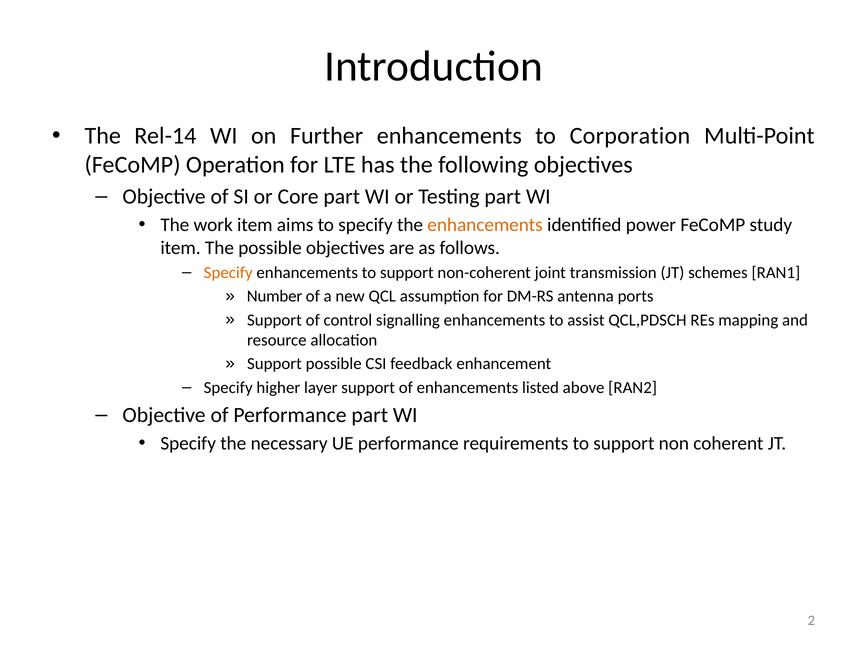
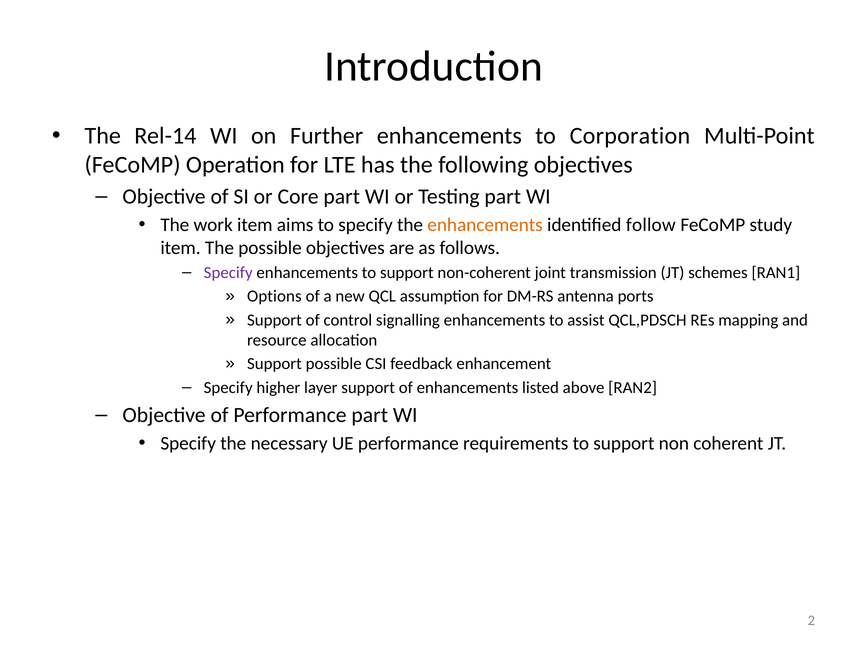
power: power -> follow (651, 225)
Specify colour: orange -> purple (228, 273)
Number: Number -> Options (274, 296)
